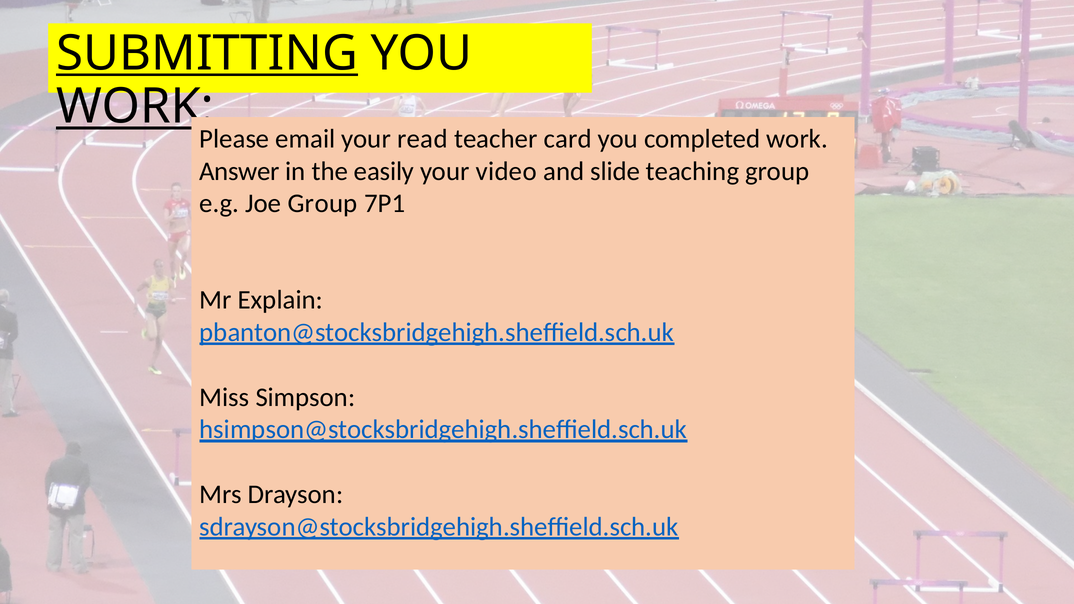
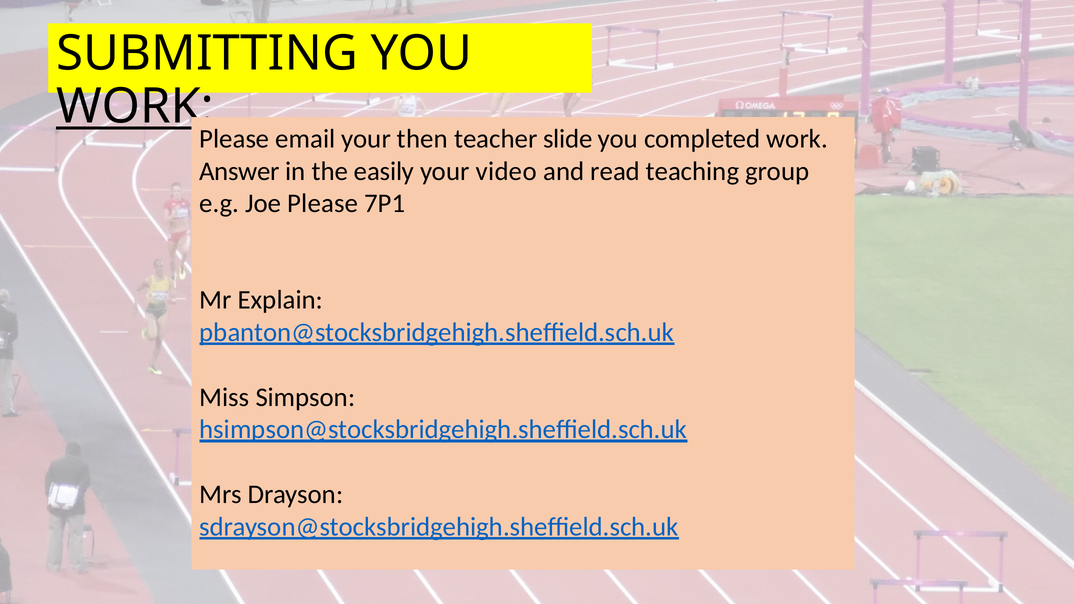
SUBMITTING underline: present -> none (207, 54)
read: read -> then (423, 139)
card: card -> slide (568, 139)
slide: slide -> read (615, 171)
Joe Group: Group -> Please (323, 203)
